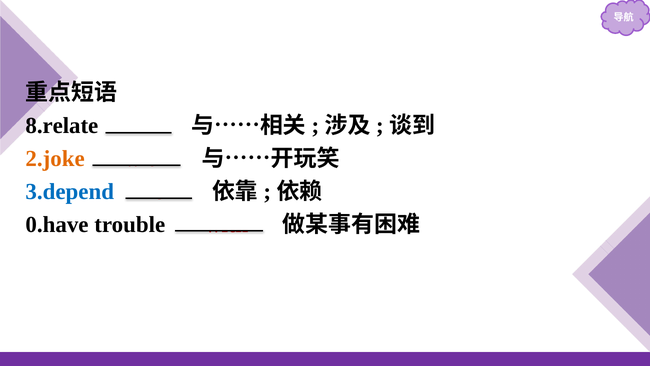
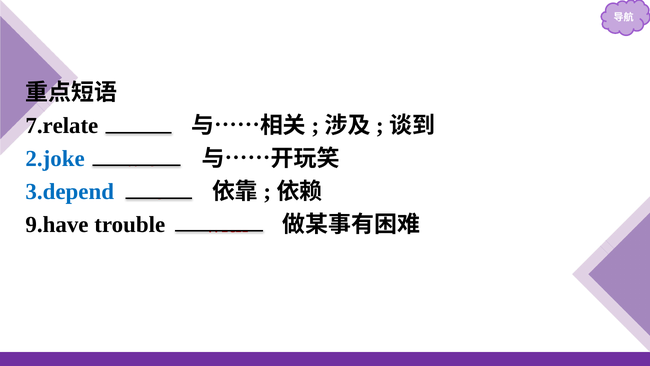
8.relate: 8.relate -> 7.relate (62, 125)
2.joke colour: orange -> blue (55, 158)
0.have: 0.have -> 9.have (57, 225)
